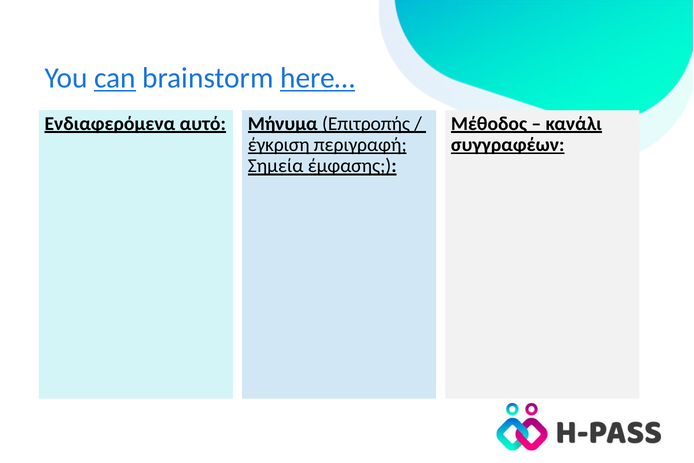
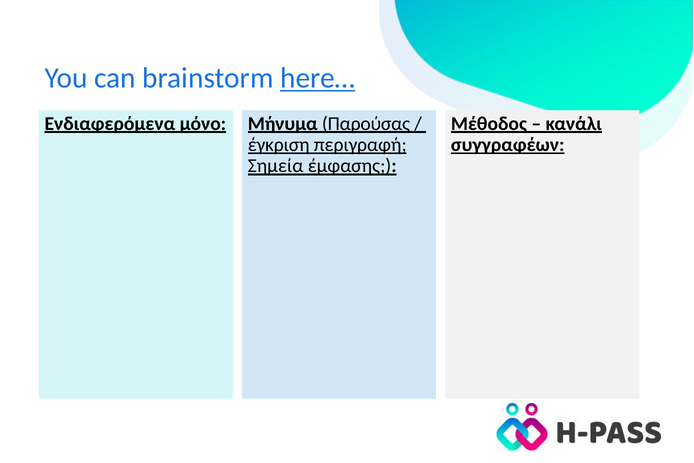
can underline: present -> none (115, 78)
αυτό: αυτό -> μόνο (203, 124)
Επιτροπής: Επιτροπής -> Παρούσας (366, 124)
